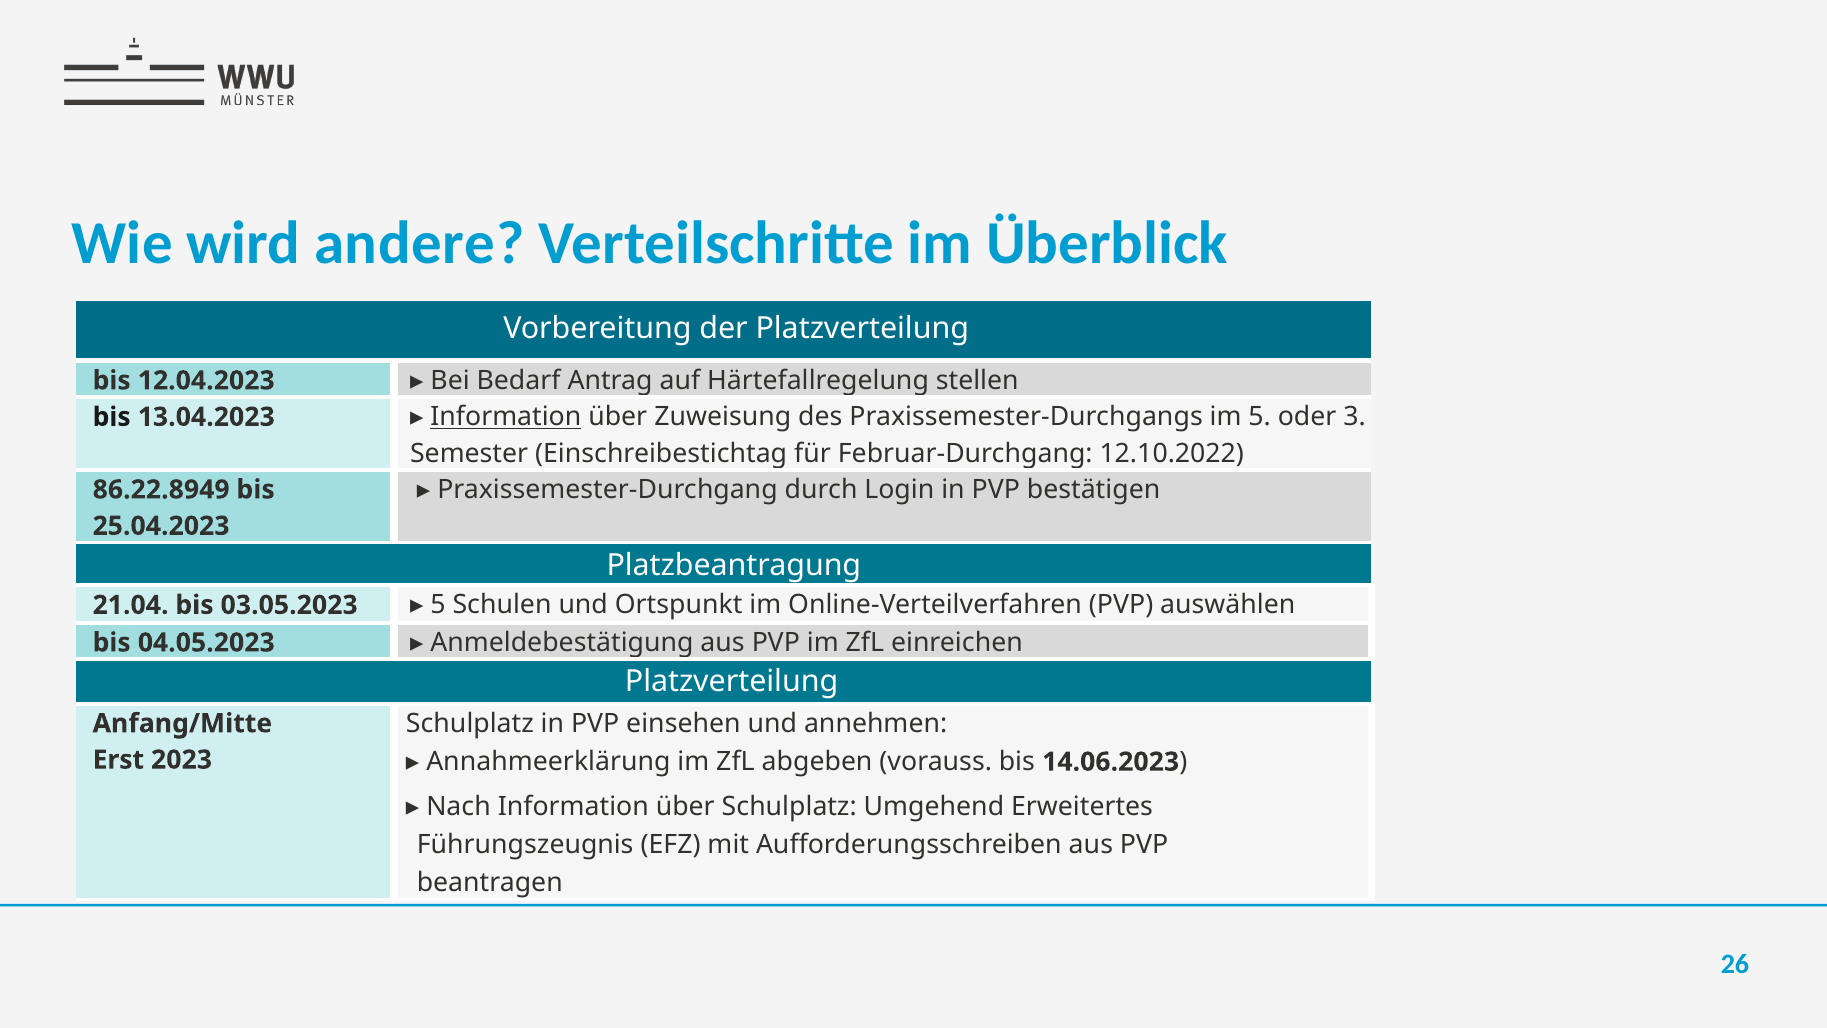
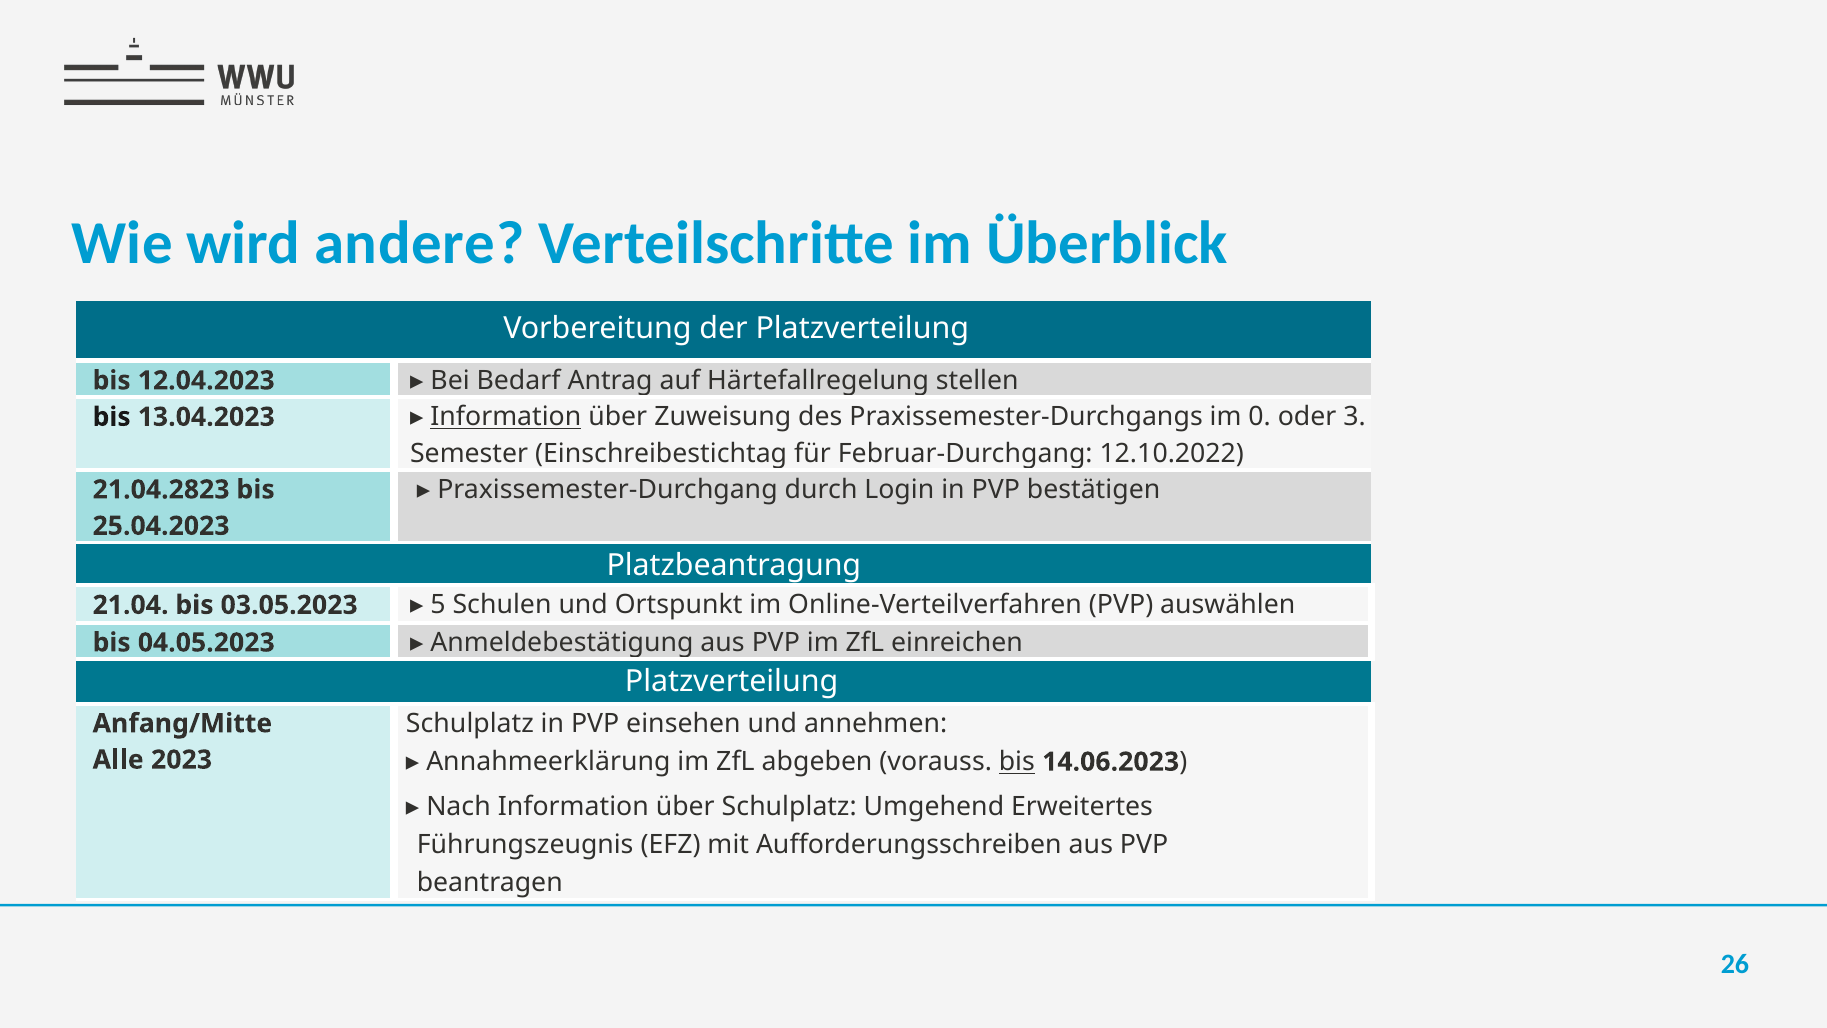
im 5: 5 -> 0 (1260, 417)
86.22.8949: 86.22.8949 -> 21.04.2823 (161, 490)
bis underline: none -> present (1017, 762)
Erst: Erst -> Alle (118, 760)
